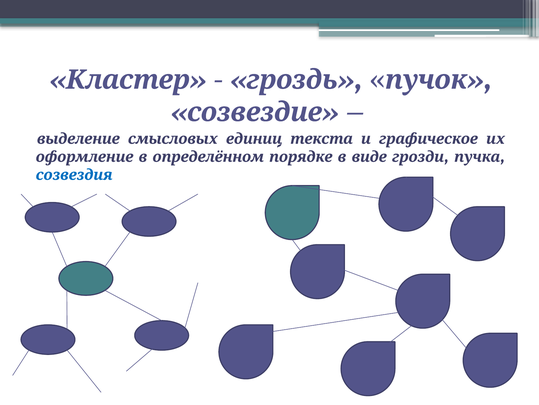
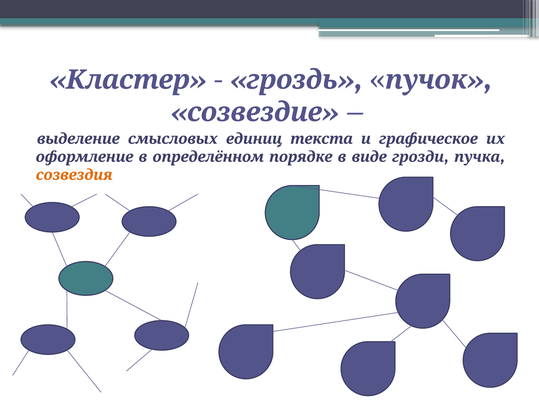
созвездия colour: blue -> orange (74, 175)
